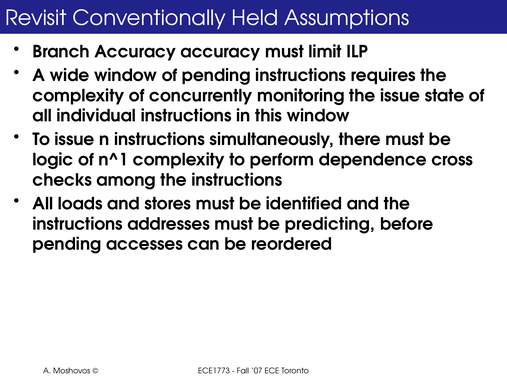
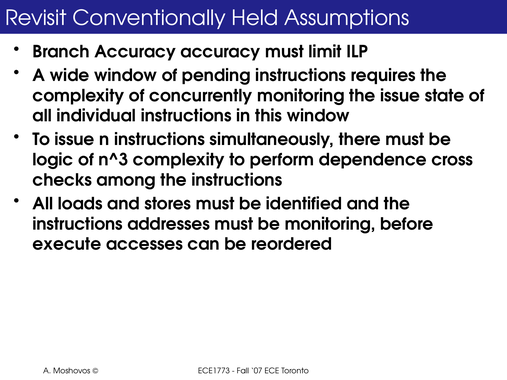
n^1: n^1 -> n^3 (113, 160)
be predicting: predicting -> monitoring (330, 224)
pending: pending -> execute (67, 245)
